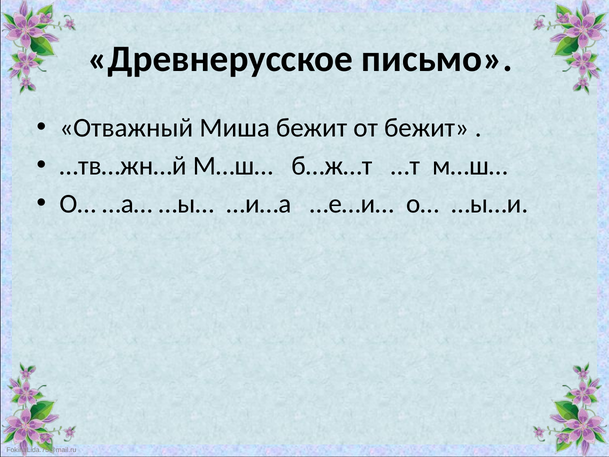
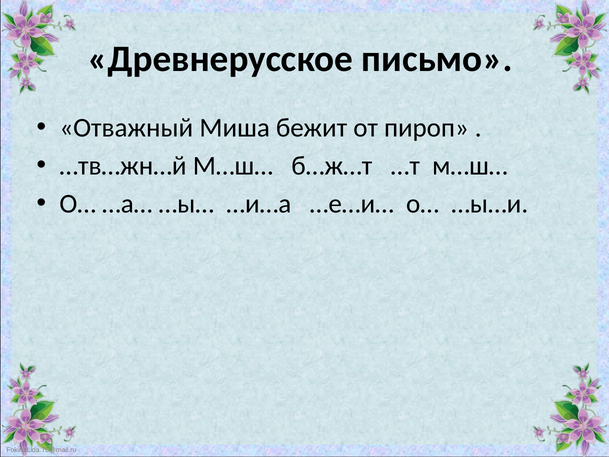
от бежит: бежит -> пироп (426, 128)
